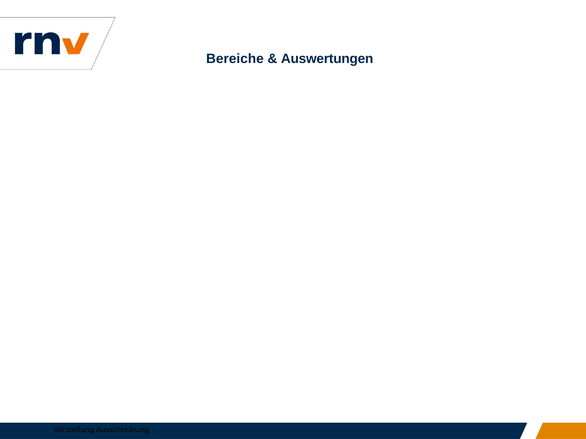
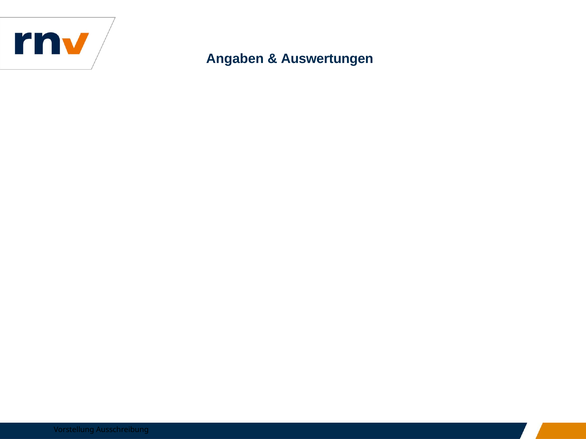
Bereiche: Bereiche -> Angaben (235, 59)
